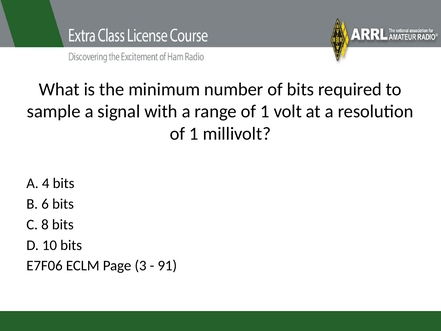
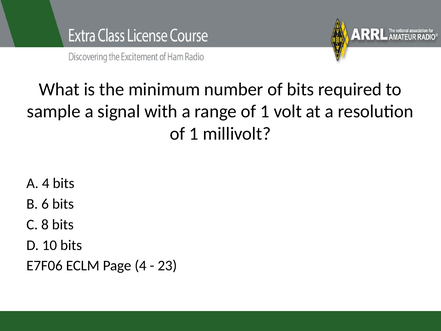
Page 3: 3 -> 4 (141, 266)
91: 91 -> 23 (167, 266)
